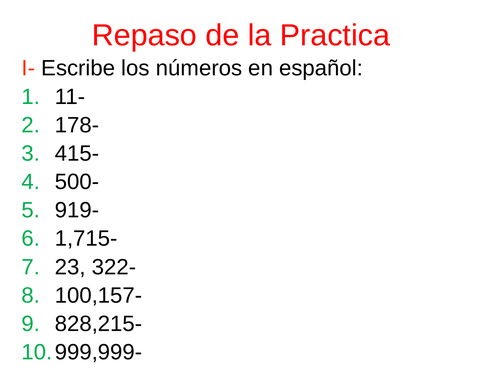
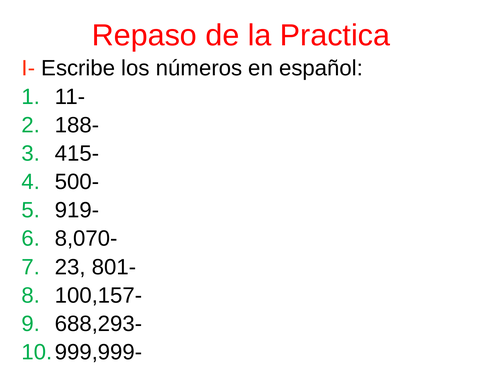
178-: 178- -> 188- (77, 125)
1,715-: 1,715- -> 8,070- (86, 239)
322-: 322- -> 801- (114, 267)
828,215-: 828,215- -> 688,293- (99, 324)
